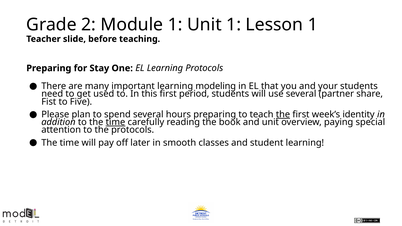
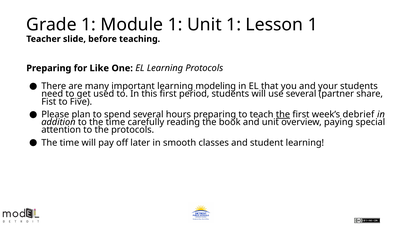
Grade 2: 2 -> 1 (89, 25)
Stay: Stay -> Like (99, 68)
identity: identity -> debrief (358, 114)
time underline: present -> none (115, 122)
